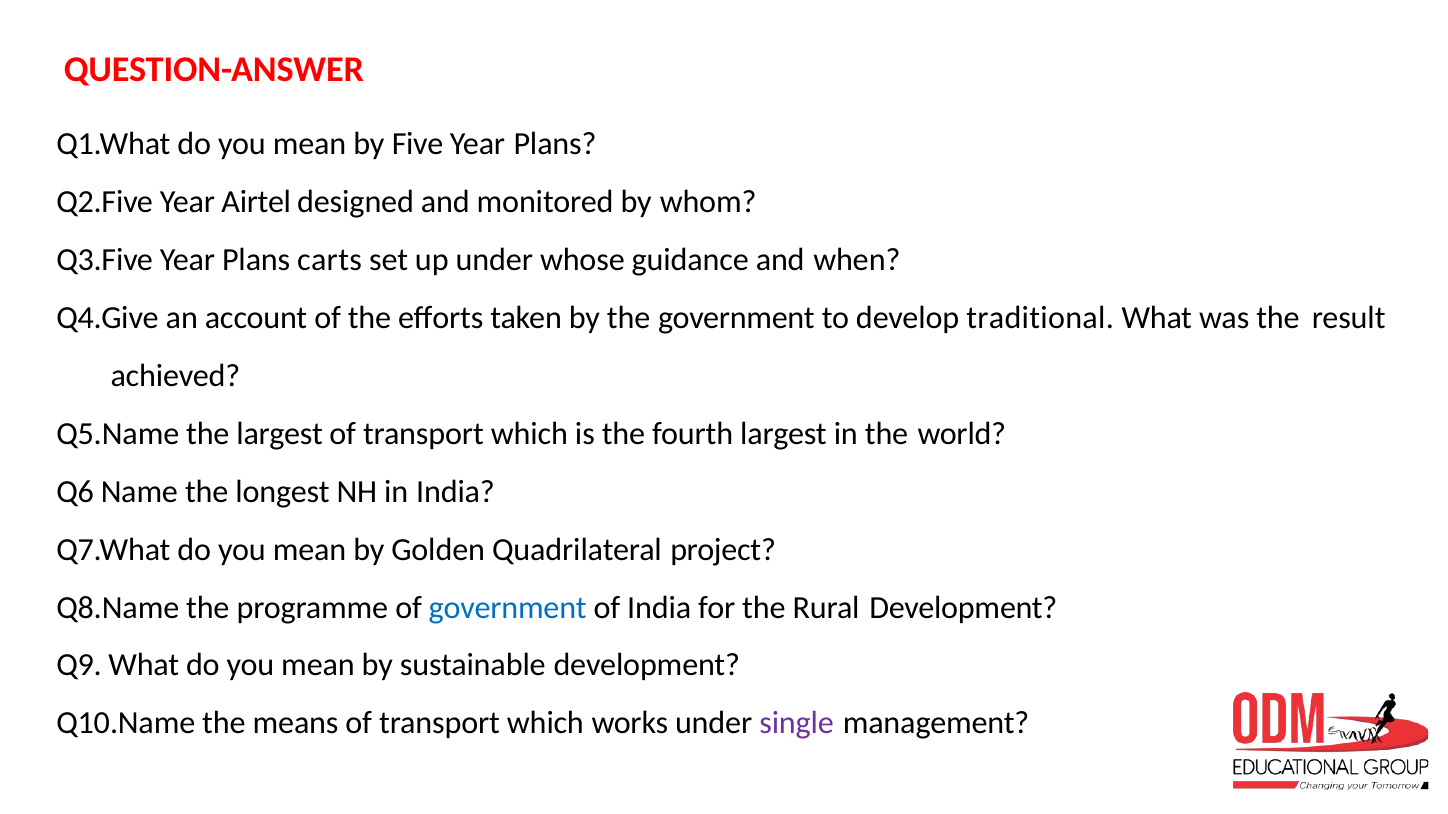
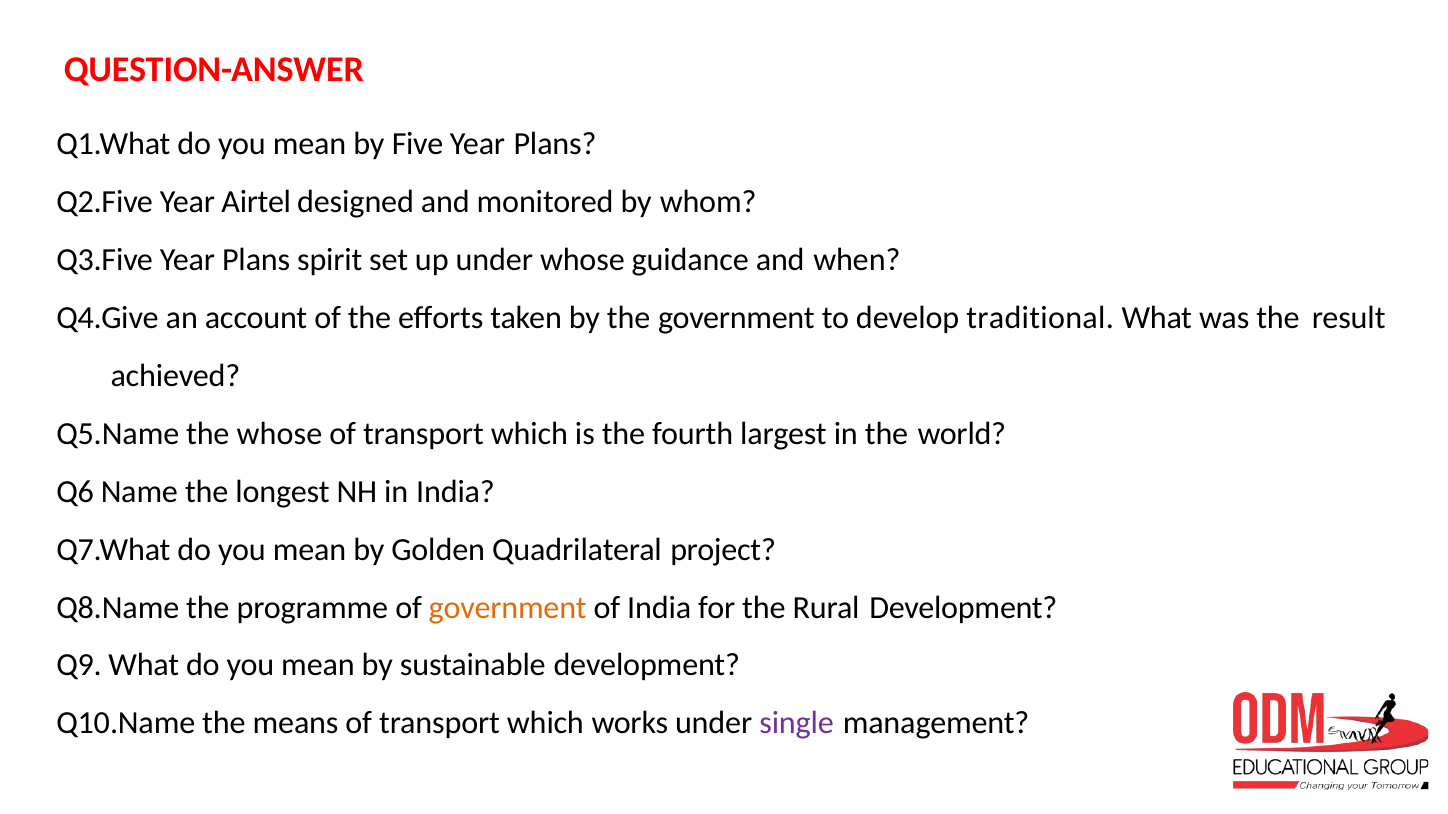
carts: carts -> spirit (330, 260)
the largest: largest -> whose (279, 434)
government colour: blue -> orange (508, 608)
